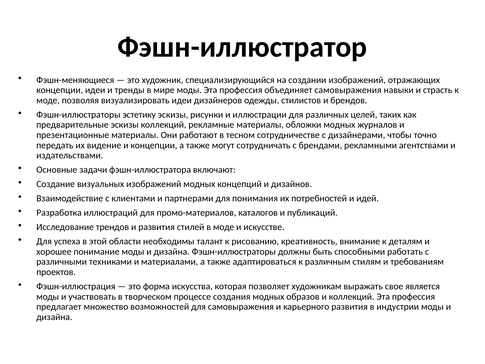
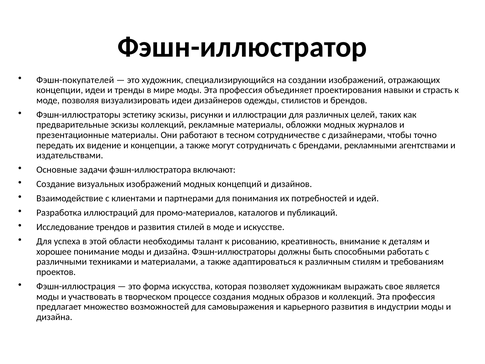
Фэшн-меняющиеся: Фэшн-меняющиеся -> Фэшн-покупателей (75, 80)
объединяет самовыражения: самовыражения -> проектирования (348, 90)
